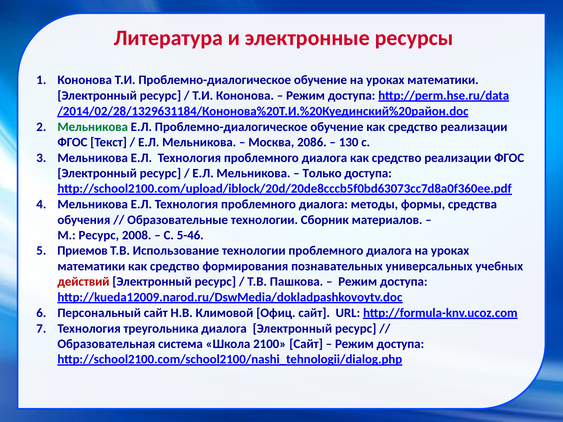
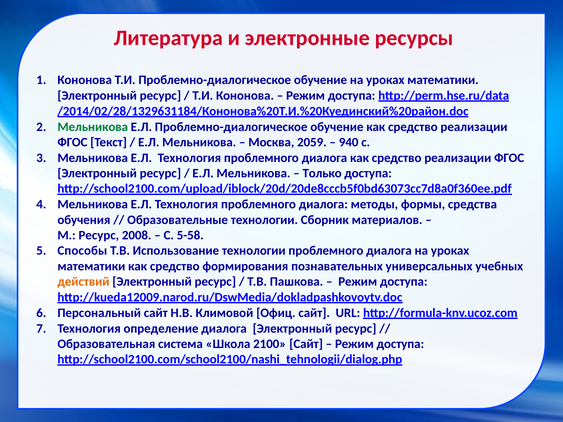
2086: 2086 -> 2059 (312, 142)
130: 130 -> 940 (349, 142)
5-46: 5-46 -> 5-58 (190, 235)
Приемов: Приемов -> Способы (82, 251)
действий colour: red -> orange (83, 282)
тpeyгольника: тpeyгольника -> определение (161, 329)
